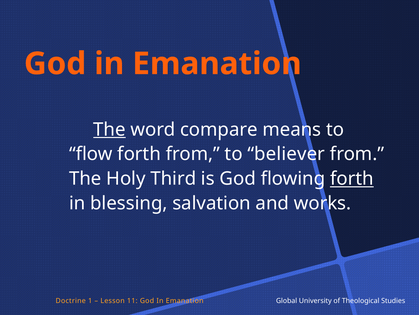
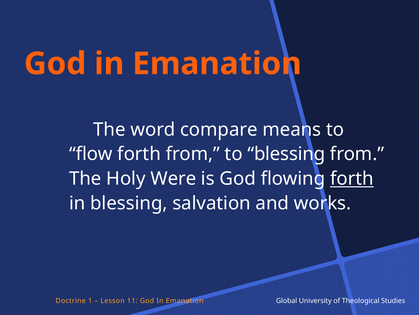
The underline: present -> none (109, 129)
to believer: believer -> blessing (286, 154)
Third: Third -> Were (173, 178)
